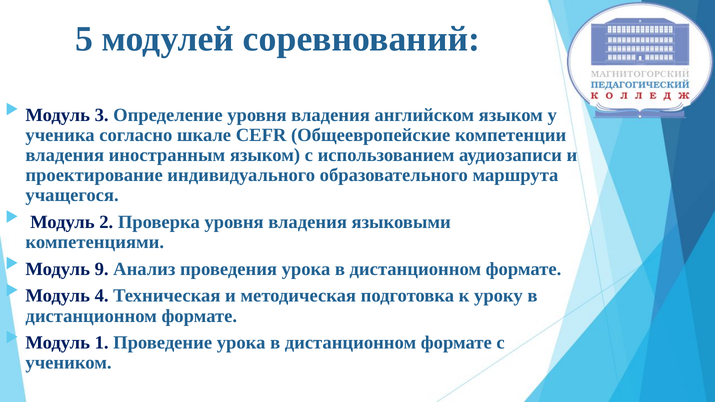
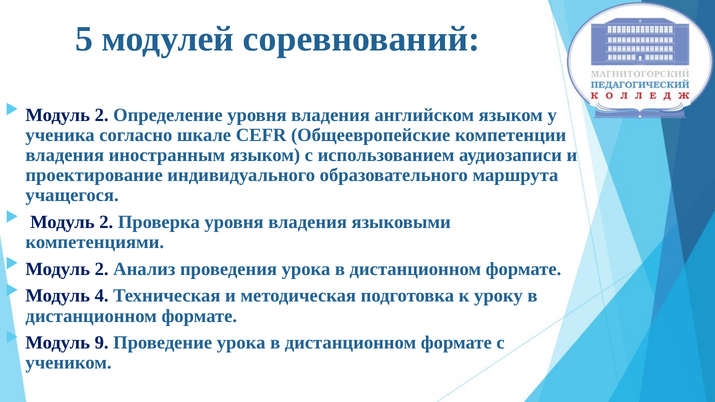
3: 3 -> 2 (102, 115)
9: 9 -> 2 (102, 269)
1: 1 -> 9 (102, 343)
